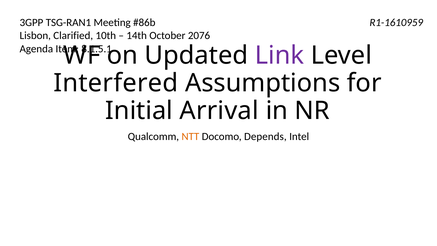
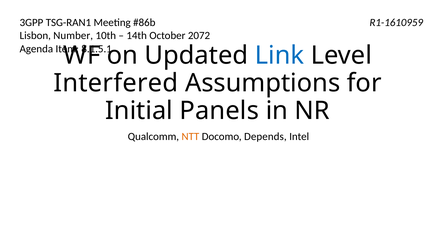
Clarified: Clarified -> Number (73, 36)
2076: 2076 -> 2072 (199, 36)
Link colour: purple -> blue (279, 55)
Arrival: Arrival -> Panels (219, 111)
